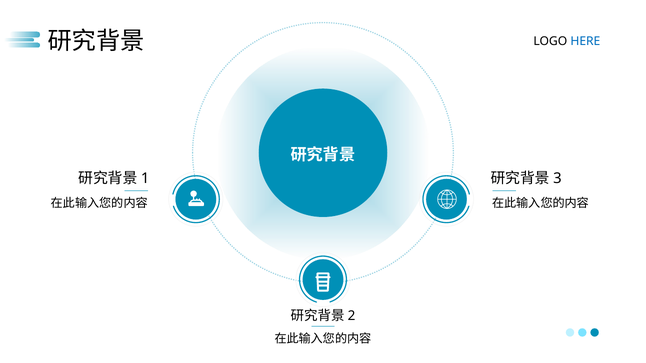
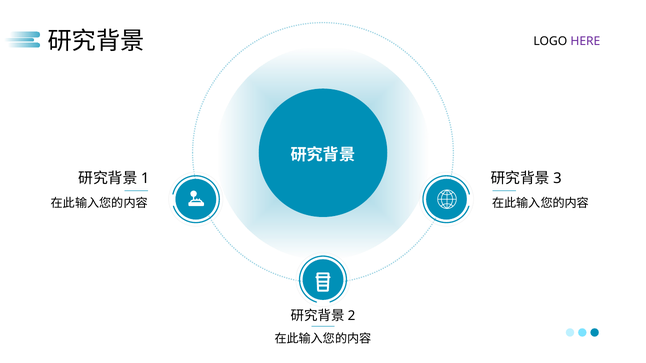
HERE colour: blue -> purple (585, 41)
